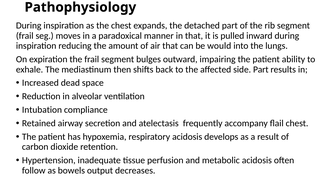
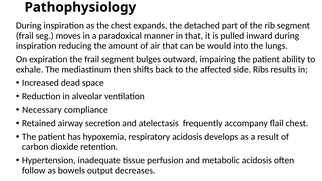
side Part: Part -> Ribs (261, 69)
Intubation: Intubation -> Necessary (42, 110)
